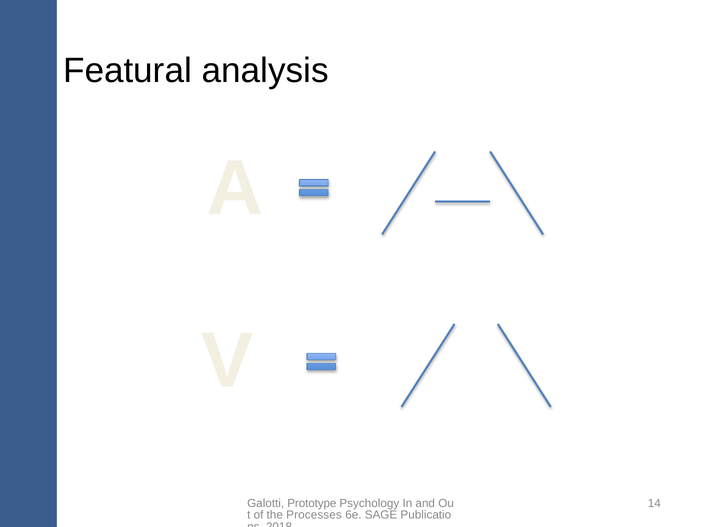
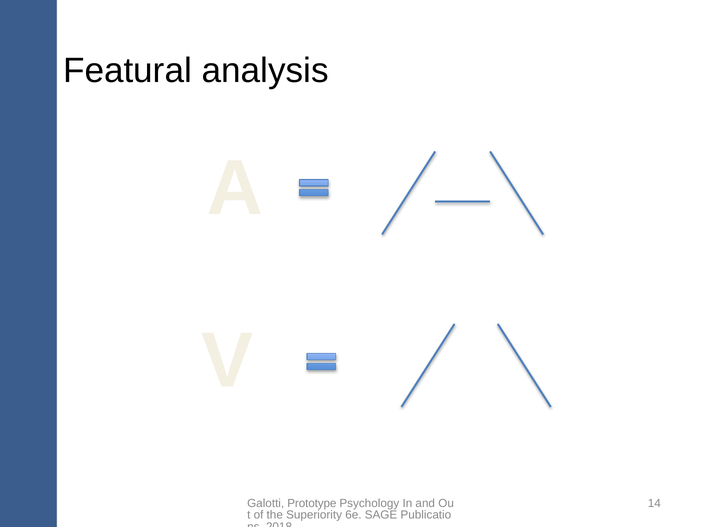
Processes: Processes -> Superiority (314, 515)
